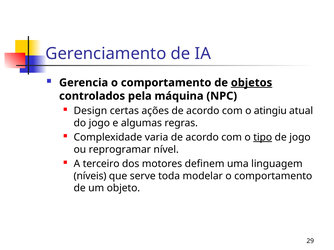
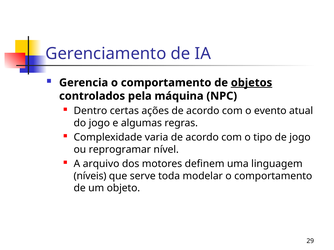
Design: Design -> Dentro (90, 111)
atingiu: atingiu -> evento (270, 111)
tipo underline: present -> none (263, 137)
terceiro: terceiro -> arquivo (101, 164)
